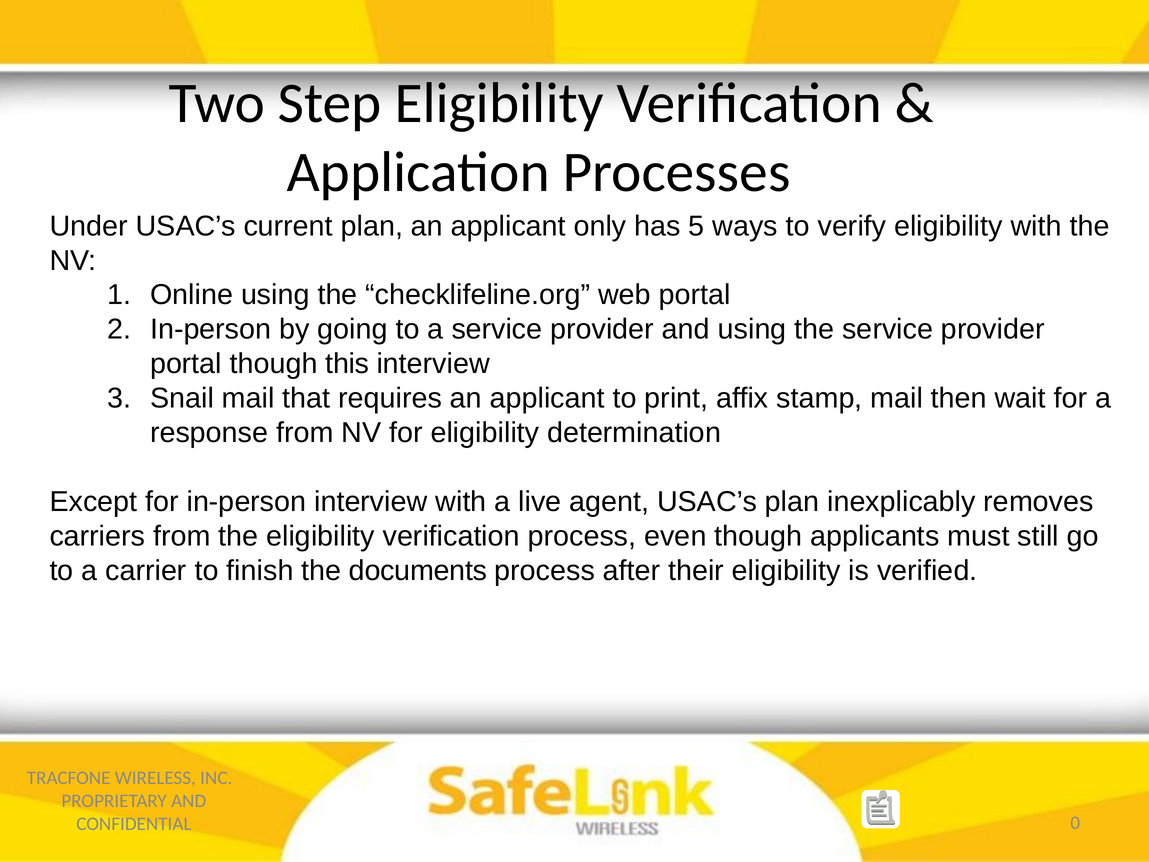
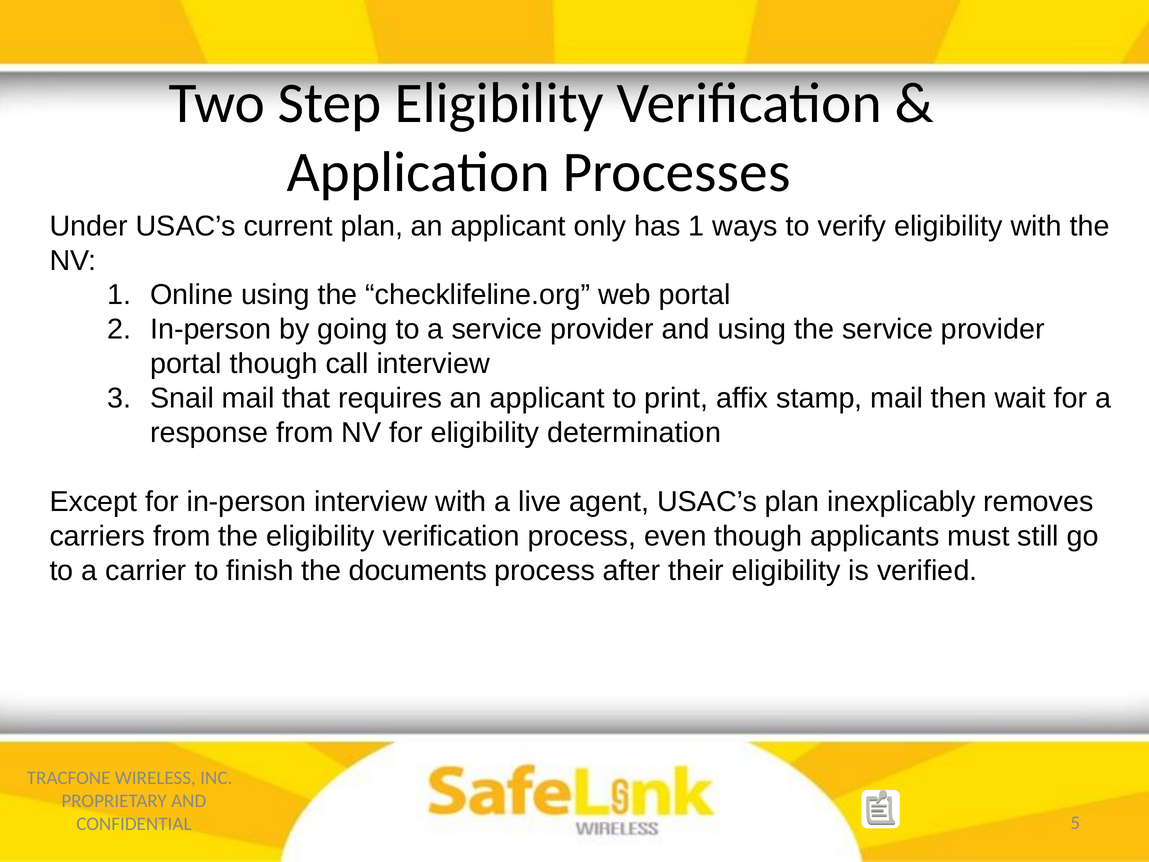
has 5: 5 -> 1 (696, 226)
this: this -> call (347, 364)
0: 0 -> 5 (1075, 823)
